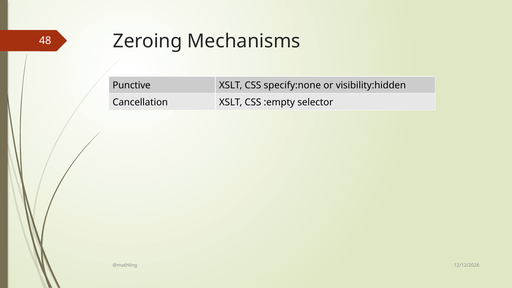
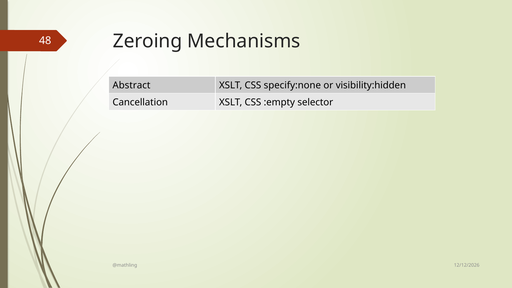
Punctive: Punctive -> Abstract (132, 85)
